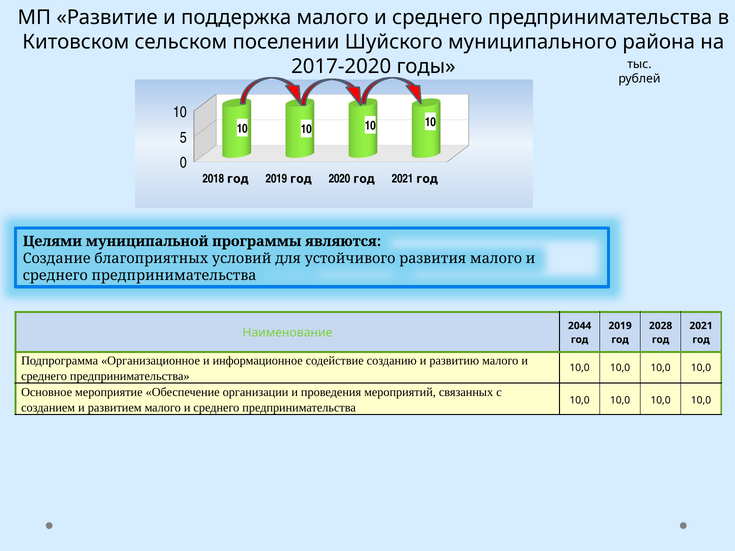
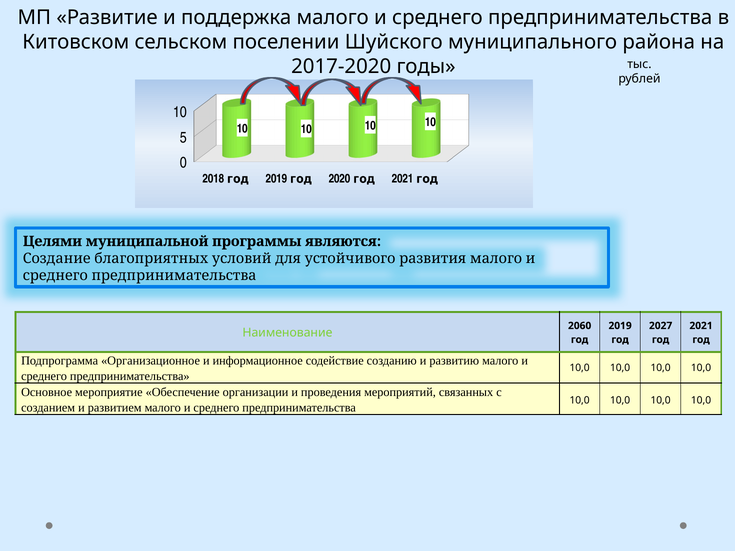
2044: 2044 -> 2060 (580, 326)
2028: 2028 -> 2027 (661, 326)
